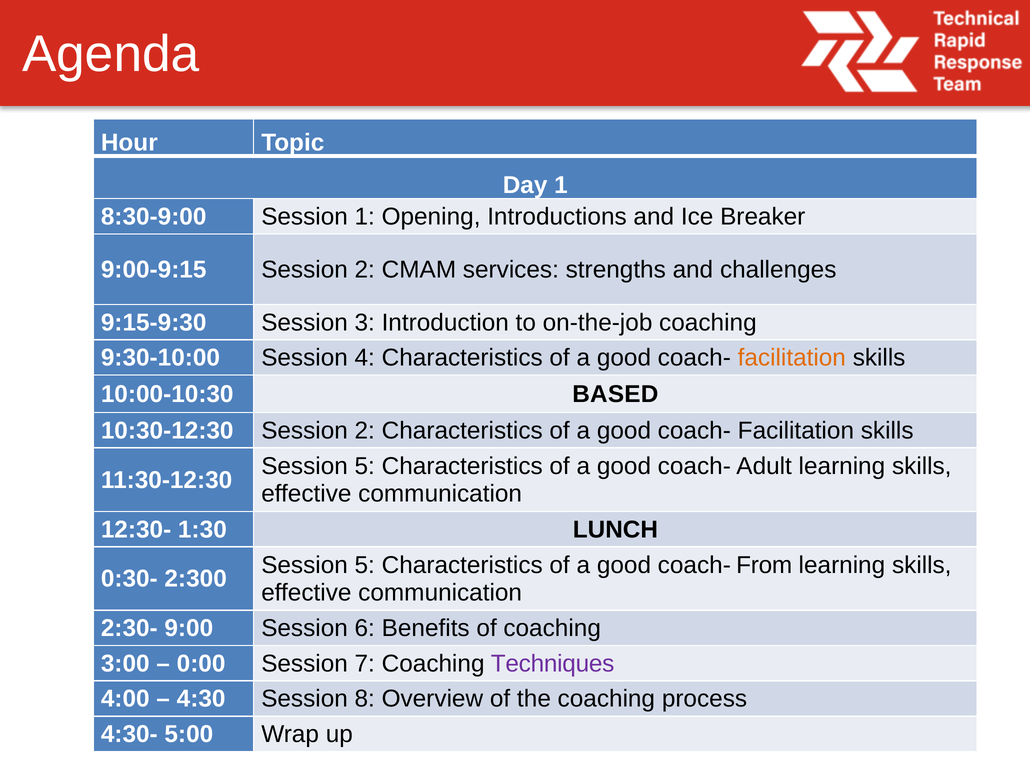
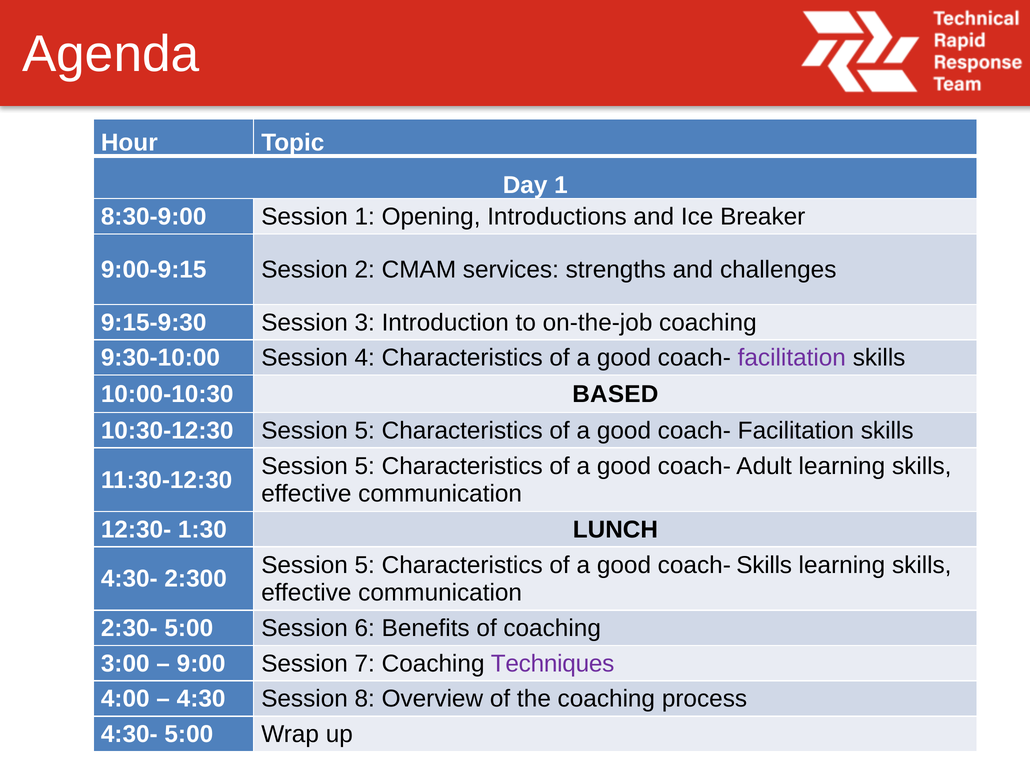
facilitation colour: orange -> purple (792, 358)
10:30-12:30 Session 2: 2 -> 5 (365, 430)
coach- From: From -> Skills (764, 565)
0:30-: 0:30- -> 4:30- (129, 579)
2:30- 9:00: 9:00 -> 5:00 (189, 628)
0:00: 0:00 -> 9:00 (201, 663)
